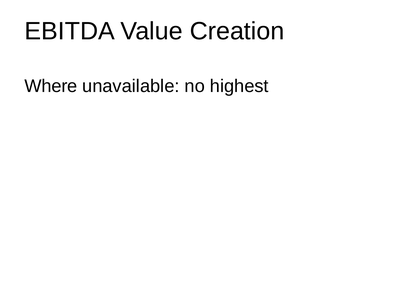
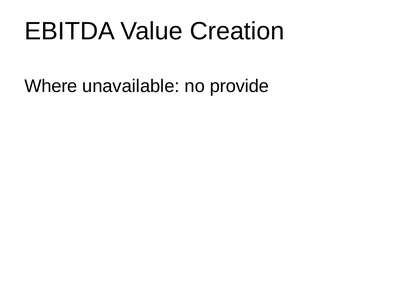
highest: highest -> provide (239, 86)
